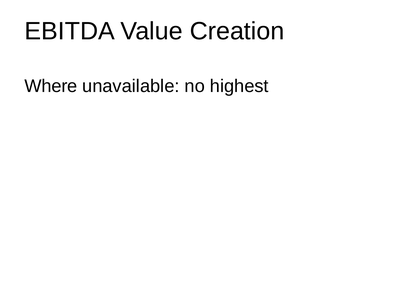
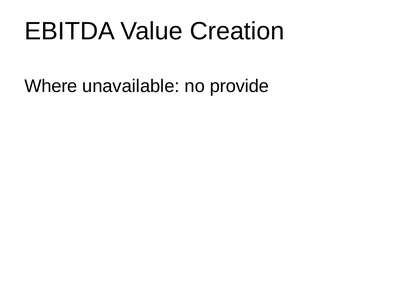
highest: highest -> provide (239, 86)
